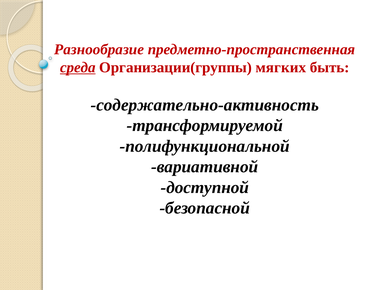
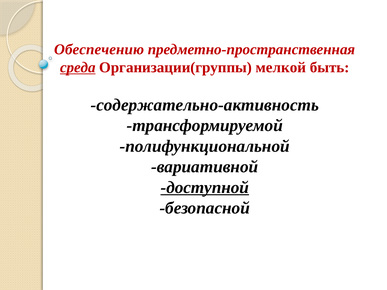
Разнообразие: Разнообразие -> Обеспечению (99, 49)
мягких: мягких -> мелкой (281, 67)
доступной underline: none -> present (205, 188)
